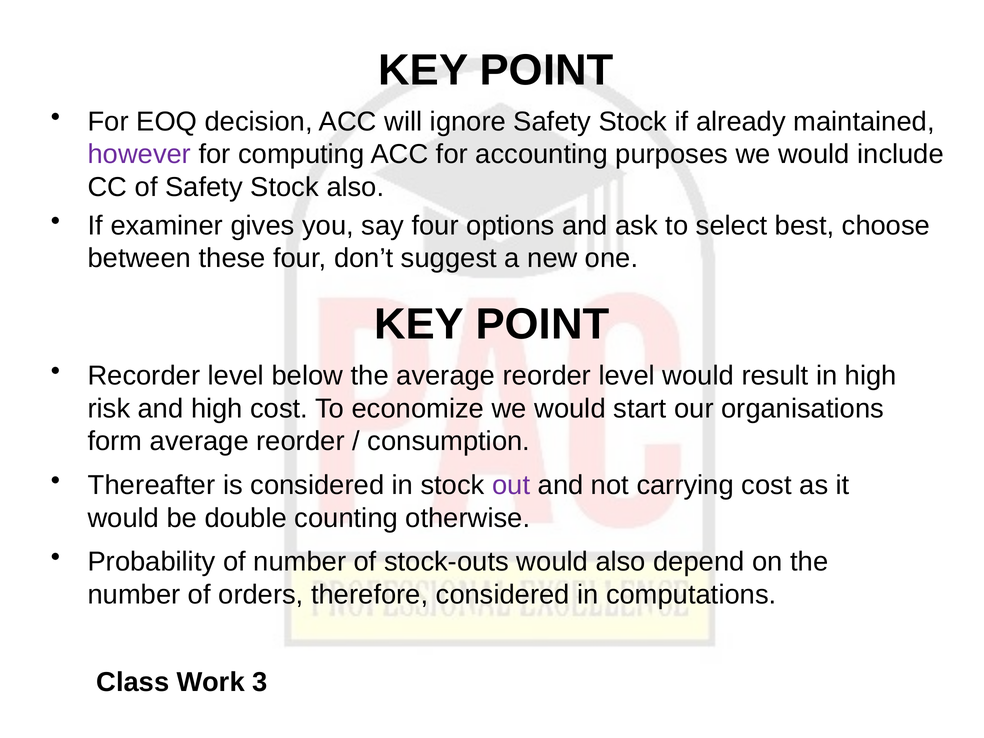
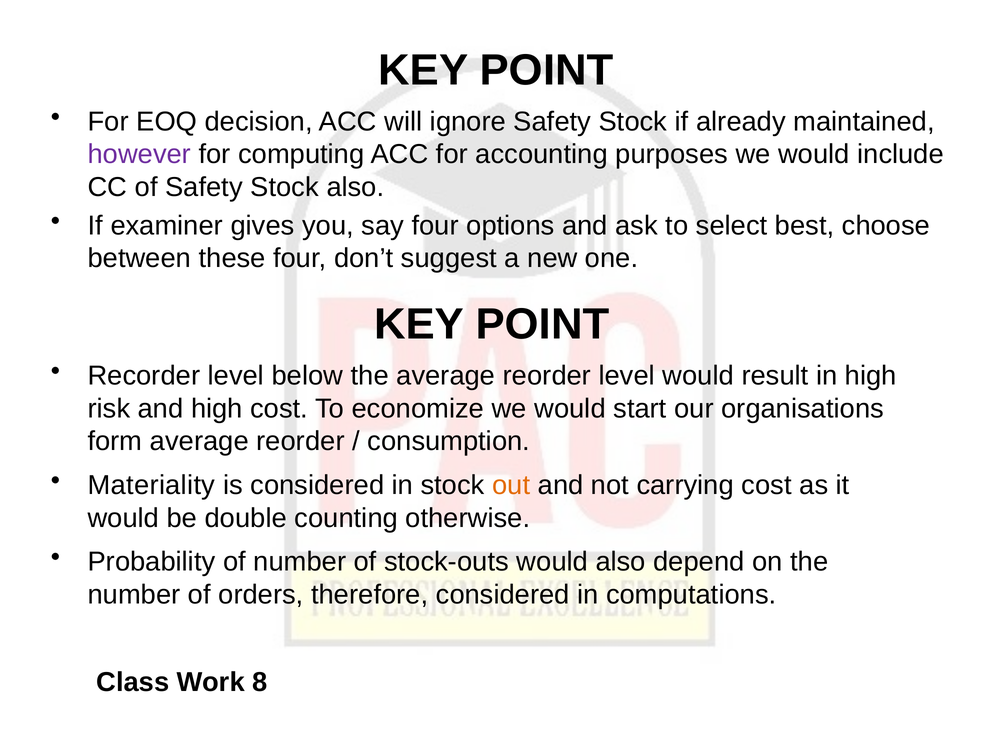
Thereafter: Thereafter -> Materiality (151, 485)
out colour: purple -> orange (511, 485)
3: 3 -> 8 (260, 682)
